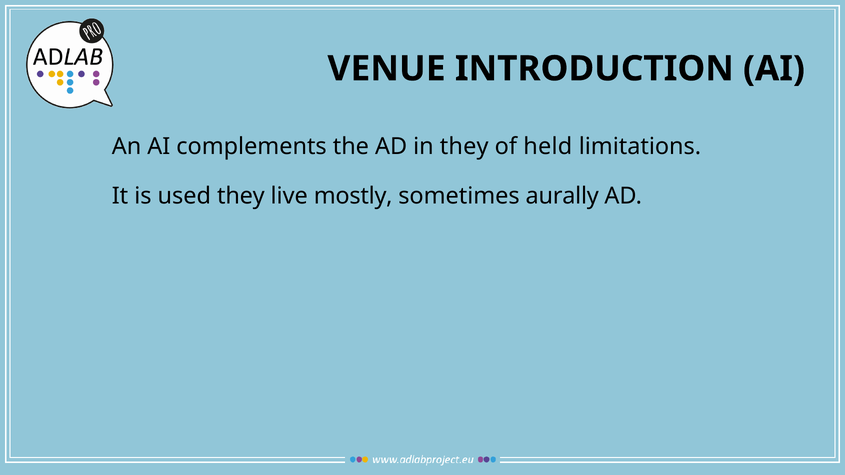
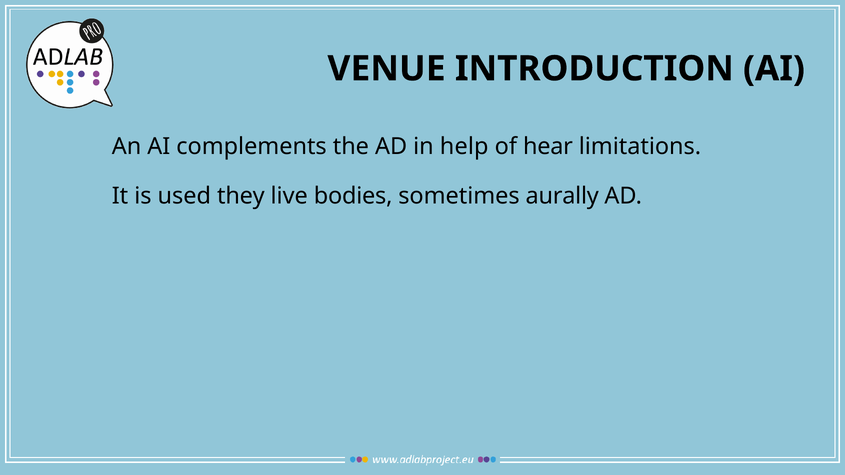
in they: they -> help (464, 147)
held: held -> hear (548, 147)
mostly: mostly -> bodies (353, 196)
